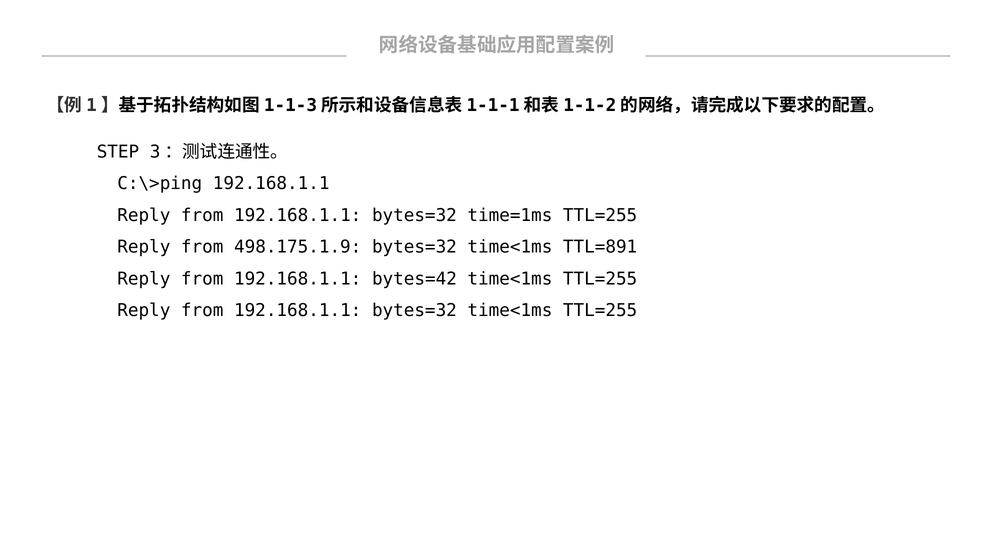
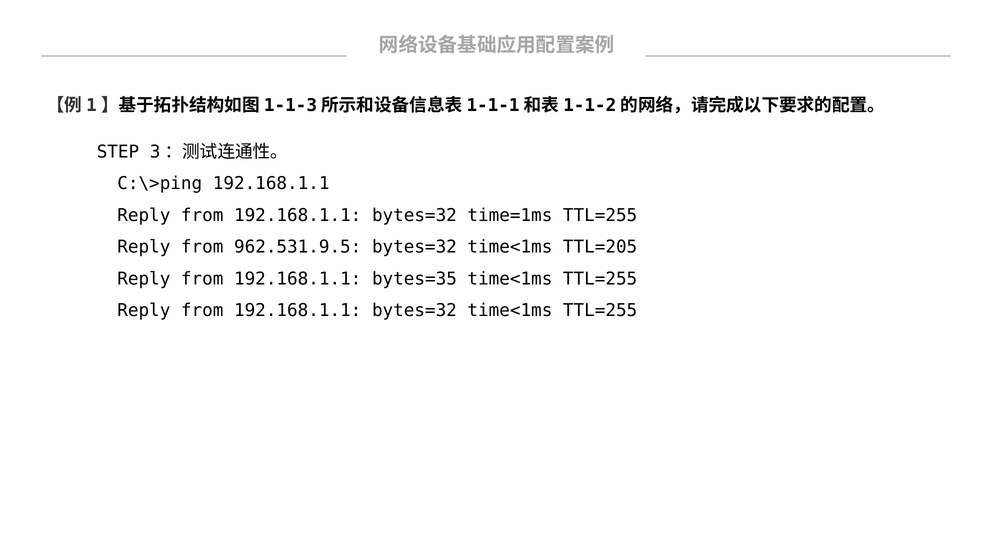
498.175.1.9: 498.175.1.9 -> 962.531.9.5 (298, 247)
TTL=891: TTL=891 -> TTL=205 (600, 247)
bytes=42: bytes=42 -> bytes=35 (414, 279)
